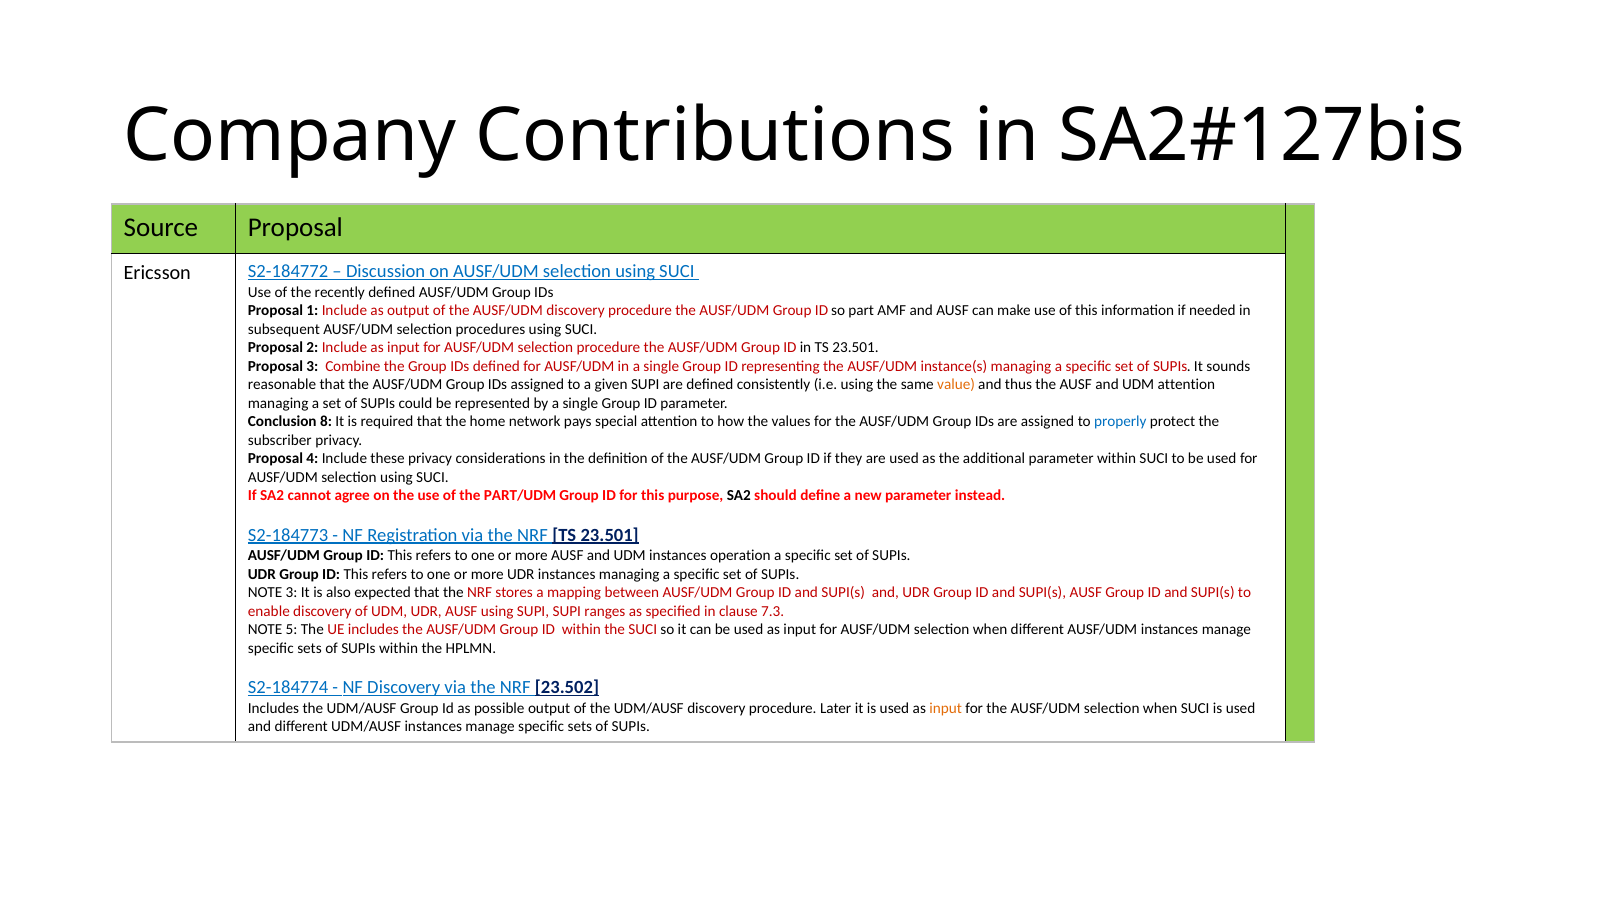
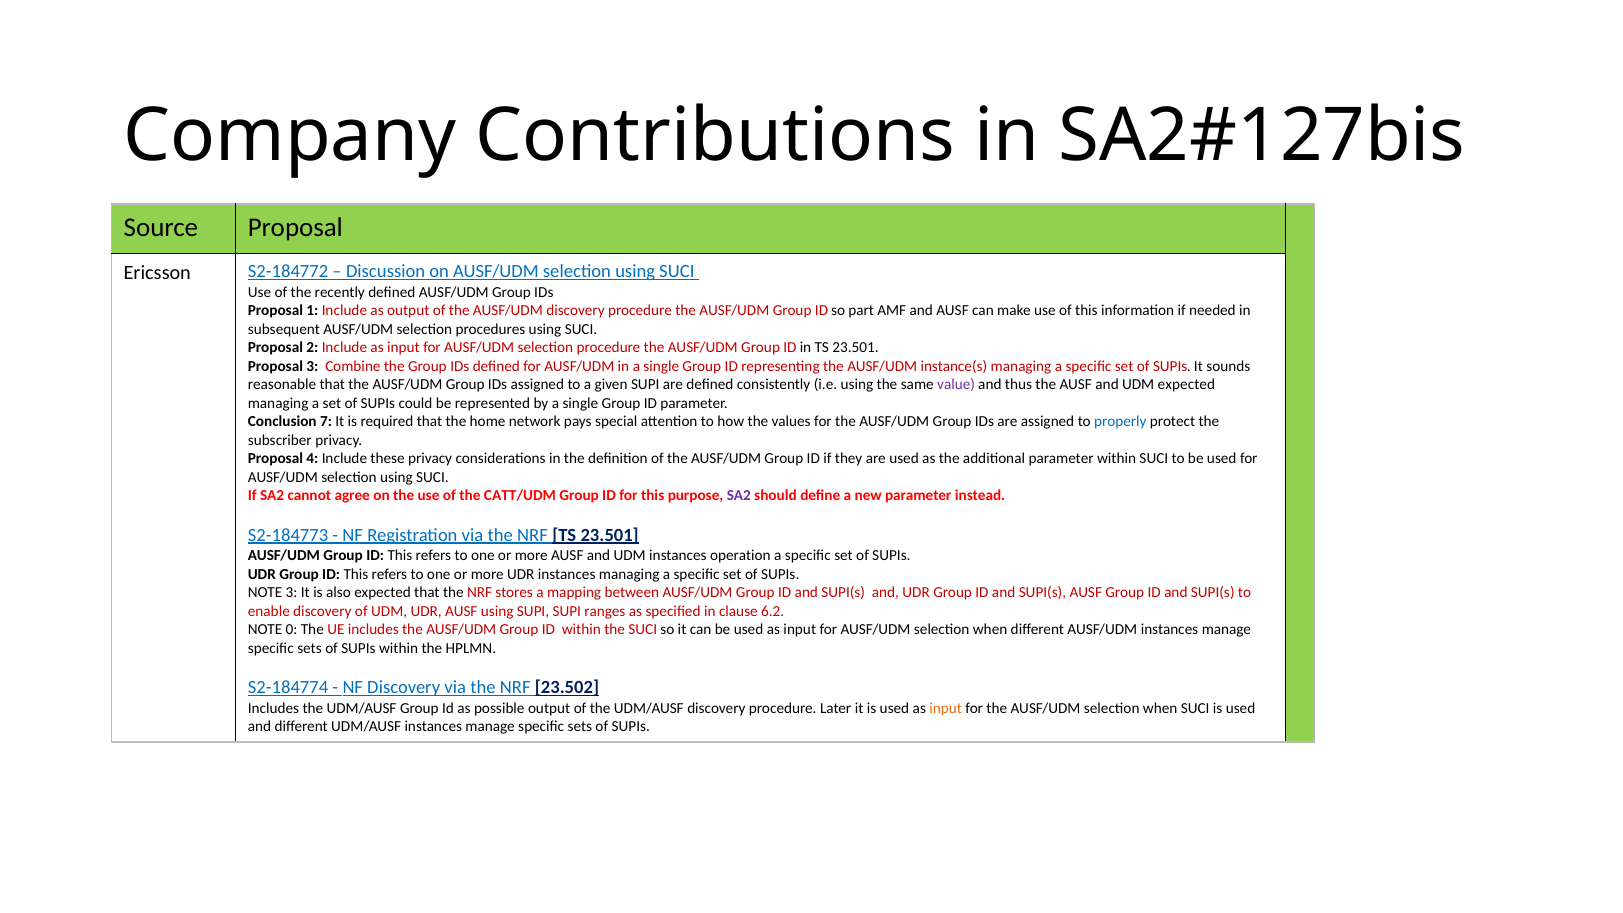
value colour: orange -> purple (956, 385)
UDM attention: attention -> expected (1186, 385)
8: 8 -> 7 (326, 422)
PART/UDM: PART/UDM -> CATT/UDM (520, 496)
SA2 colour: black -> purple (739, 496)
7.3: 7.3 -> 6.2 (773, 611)
5: 5 -> 0 (292, 630)
